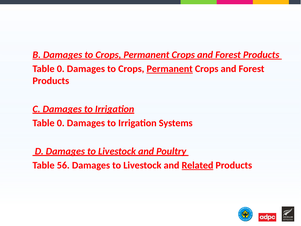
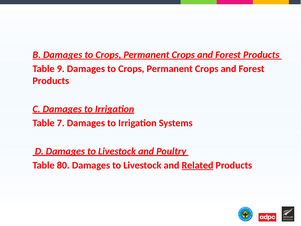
0: 0 -> 9 (61, 69)
Permanent underline: present -> none (170, 69)
0: 0 -> 7 (61, 123)
56: 56 -> 80 (63, 165)
